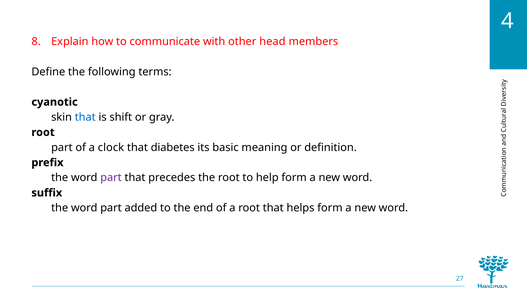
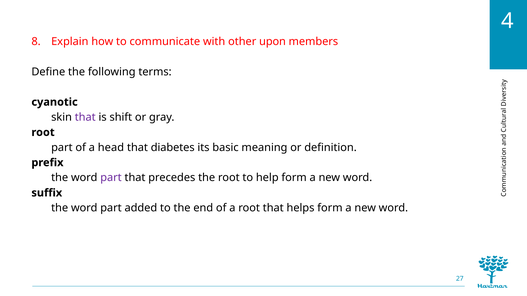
head: head -> upon (272, 42)
that colour: blue -> purple (85, 117)
clock: clock -> head (111, 148)
